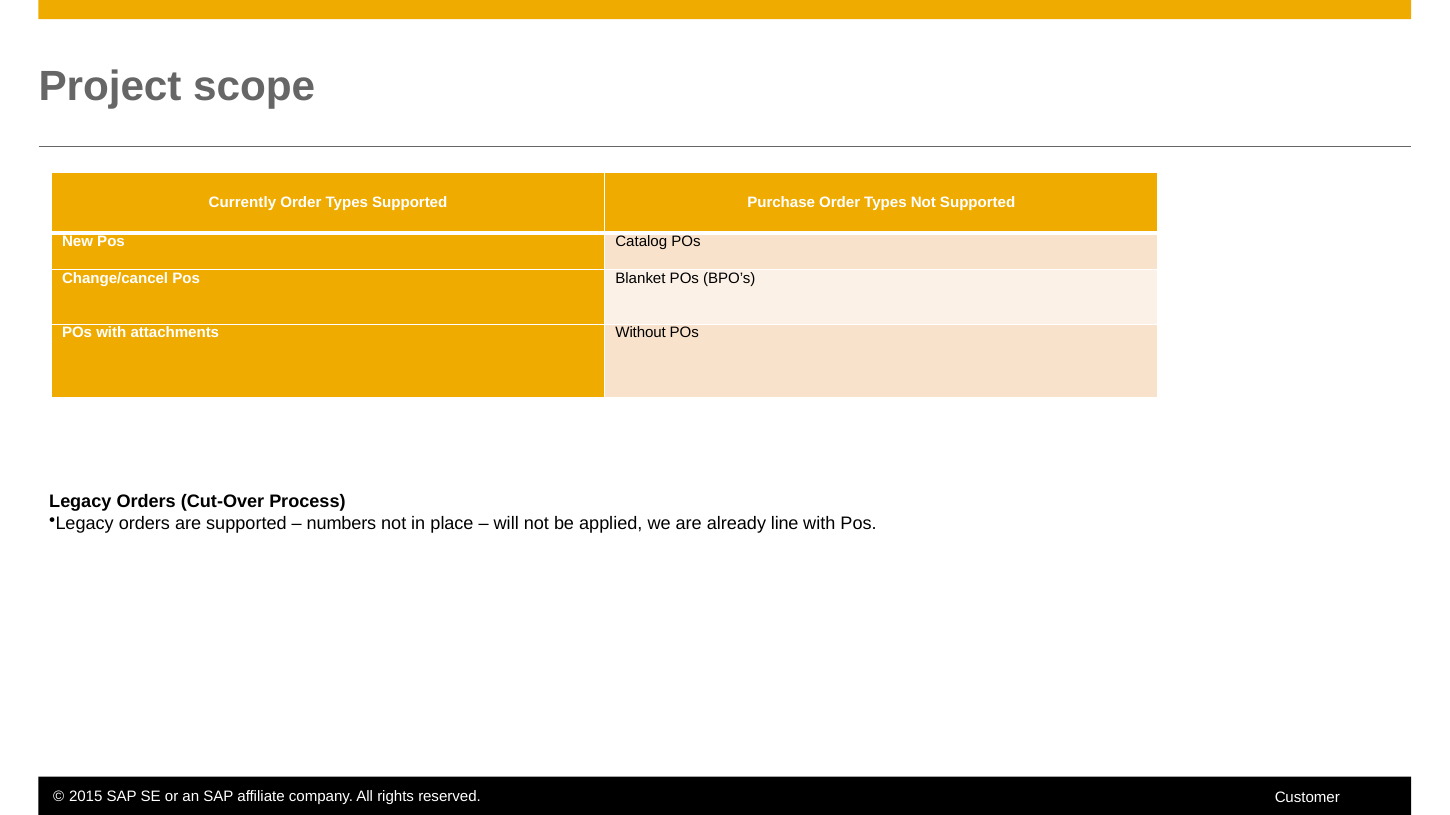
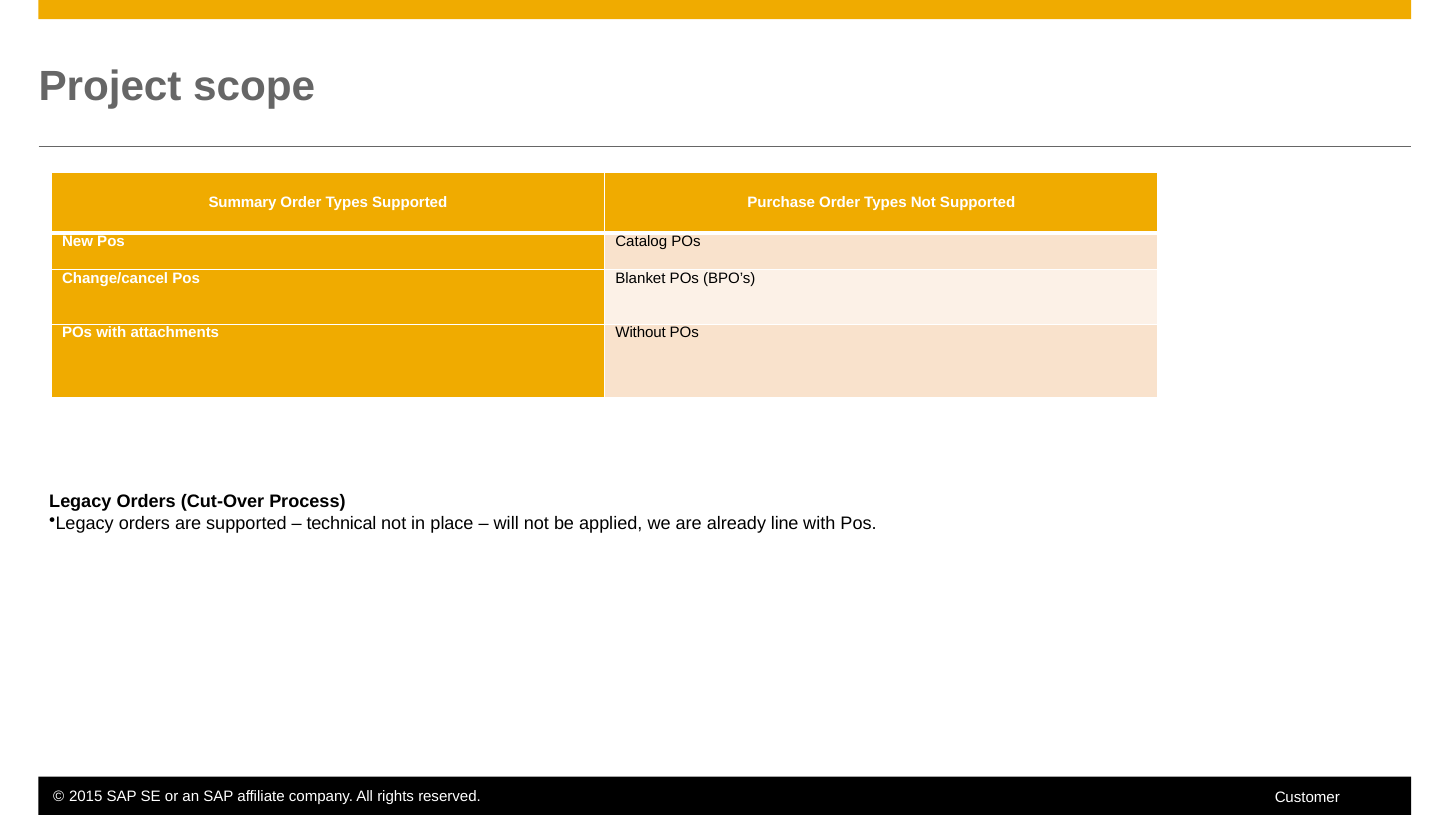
Currently: Currently -> Summary (243, 203)
numbers: numbers -> technical (342, 524)
